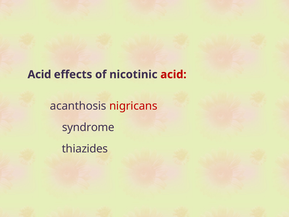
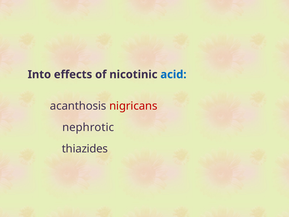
Acid: Acid -> Into (39, 74)
acid colour: red -> blue (173, 74)
syndrome: syndrome -> nephrotic (88, 127)
